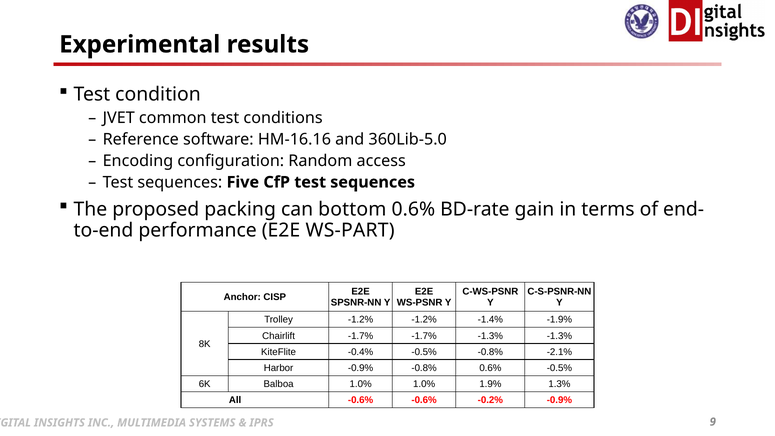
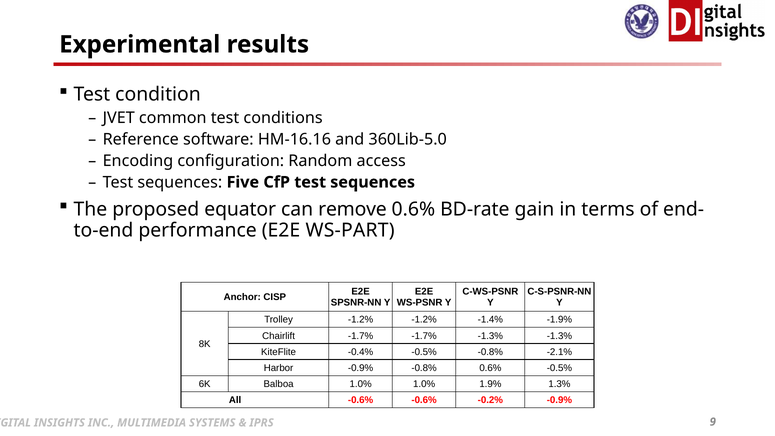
packing: packing -> equator (240, 209)
bottom: bottom -> remove (352, 209)
